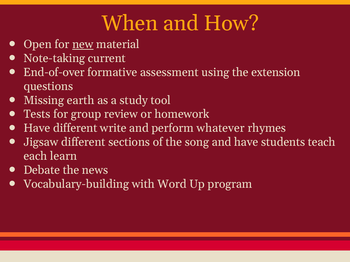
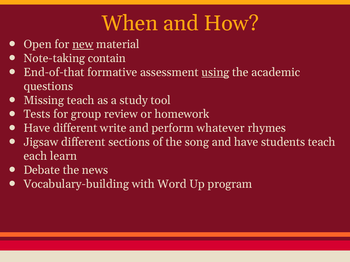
current: current -> contain (107, 58)
End-of-over: End-of-over -> End-of-that (54, 72)
using underline: none -> present (215, 72)
extension: extension -> academic (276, 72)
Missing earth: earth -> teach (81, 100)
